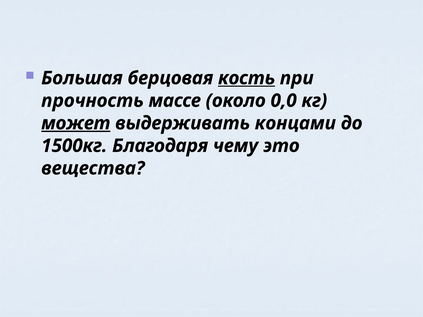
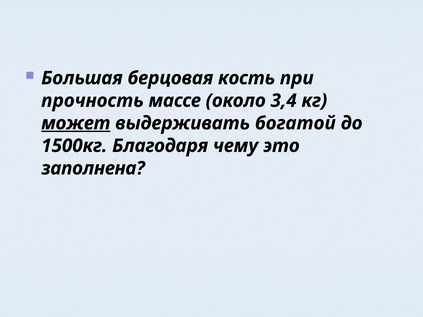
кость underline: present -> none (247, 78)
0,0: 0,0 -> 3,4 (284, 101)
концами: концами -> богатой (295, 123)
вещества: вещества -> заполнена (93, 168)
